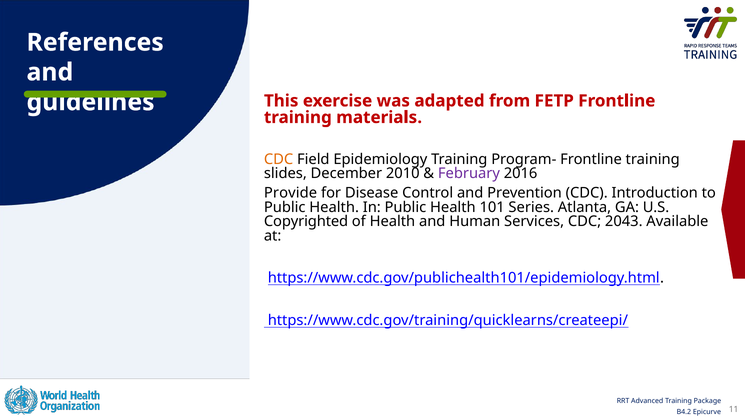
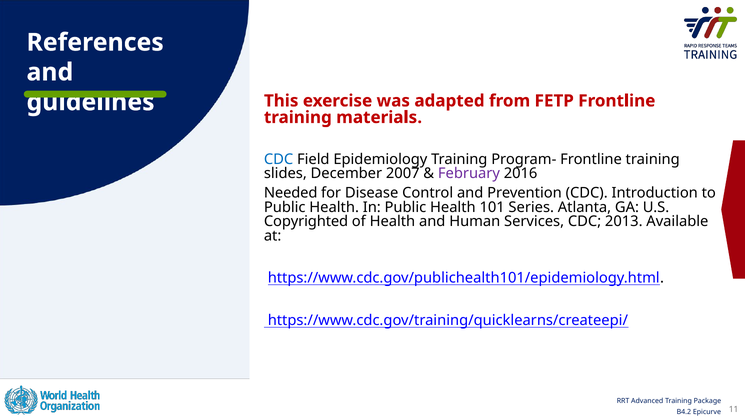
CDC colour: orange -> blue (279, 159)
2010: 2010 -> 2007 (403, 174)
Provide: Provide -> Needed (291, 193)
2043: 2043 -> 2013 (624, 221)
